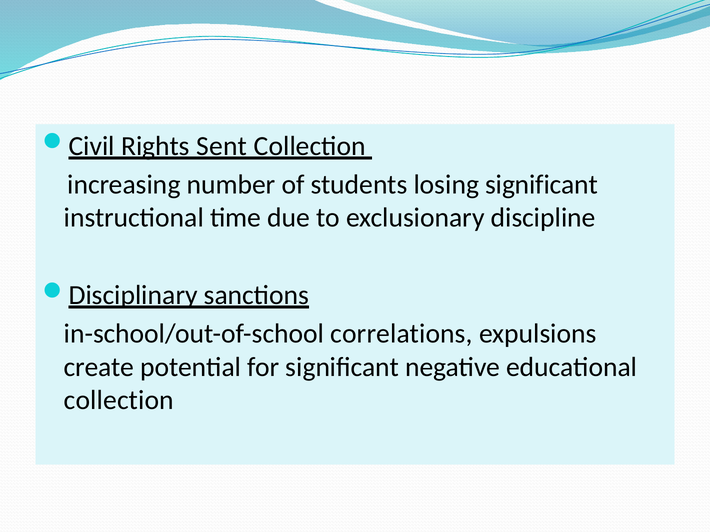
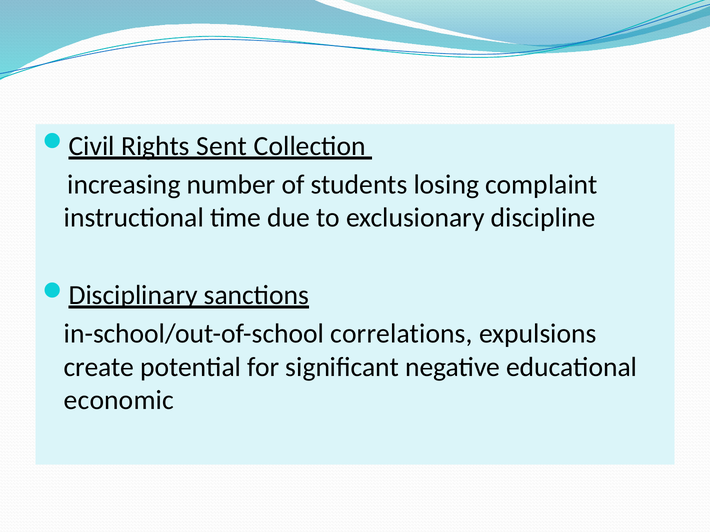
losing significant: significant -> complaint (541, 185)
collection: collection -> economic (119, 400)
